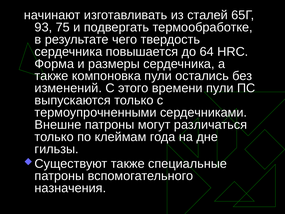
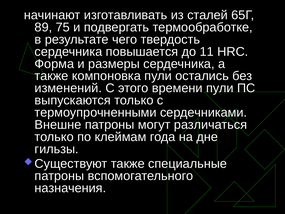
93: 93 -> 89 (43, 27)
64: 64 -> 11 (207, 52)
